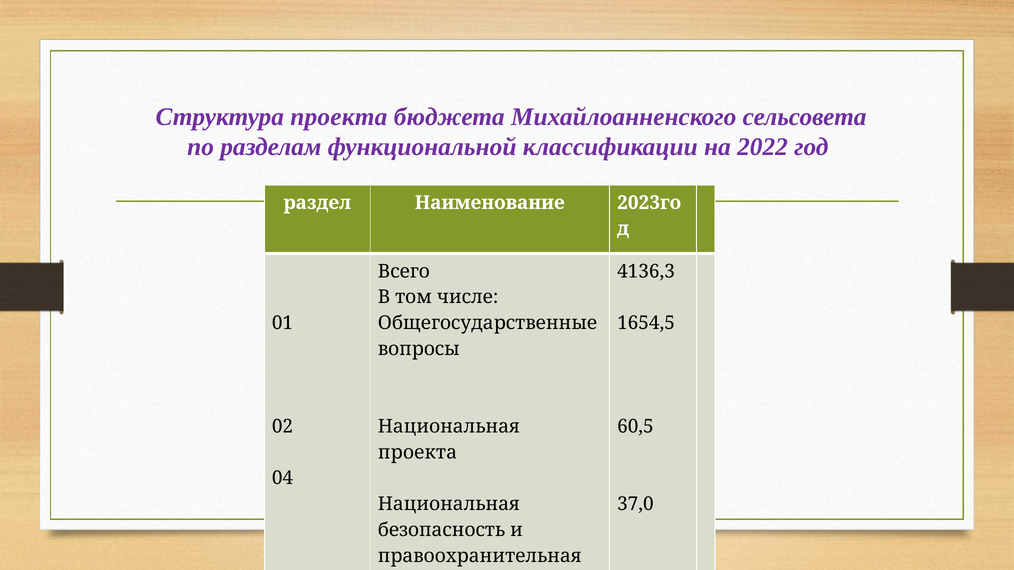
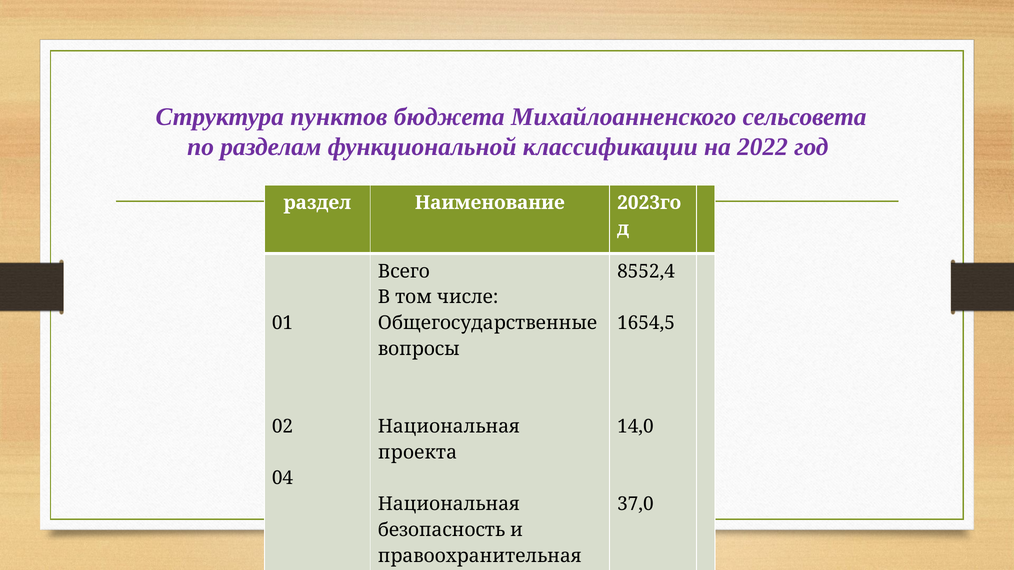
Структура проекта: проекта -> пунктов (339, 117)
4136,3: 4136,3 -> 8552,4 (646, 272)
60,5: 60,5 -> 14,0 (635, 427)
